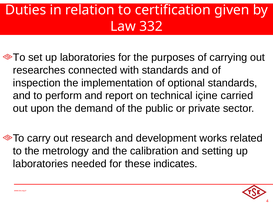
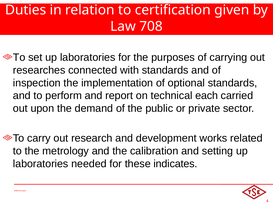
332: 332 -> 708 (151, 26)
içine: içine -> each (207, 96)
